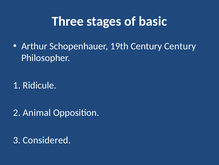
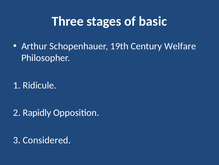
Century Century: Century -> Welfare (180, 46)
Animal: Animal -> Rapidly (37, 112)
